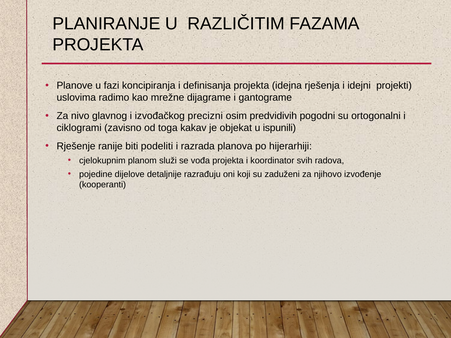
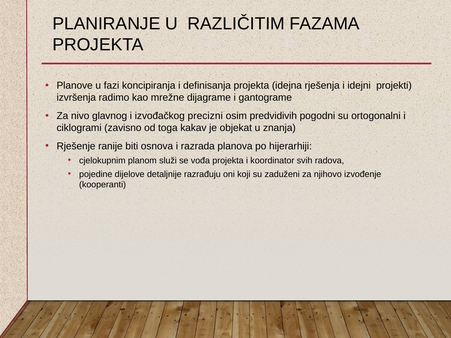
uslovima: uslovima -> izvršenja (76, 98)
ispunili: ispunili -> znanja (279, 128)
podeliti: podeliti -> osnova (157, 146)
